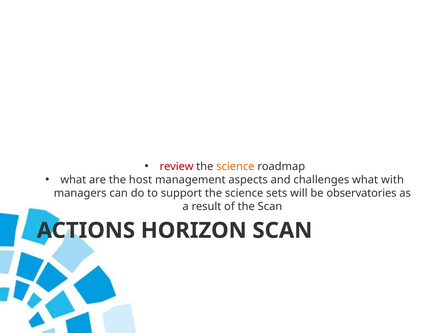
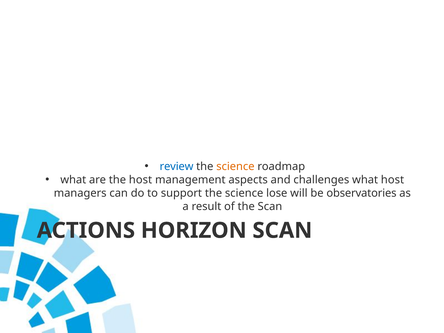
review colour: red -> blue (177, 166)
what with: with -> host (393, 180)
sets: sets -> lose (277, 193)
